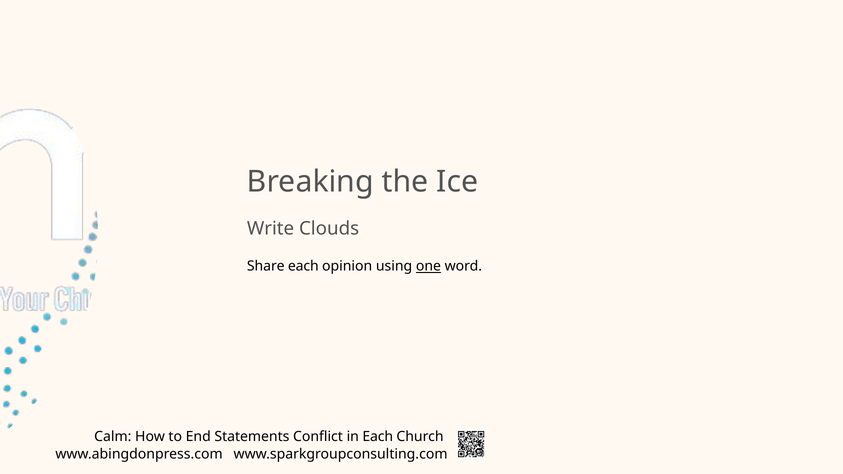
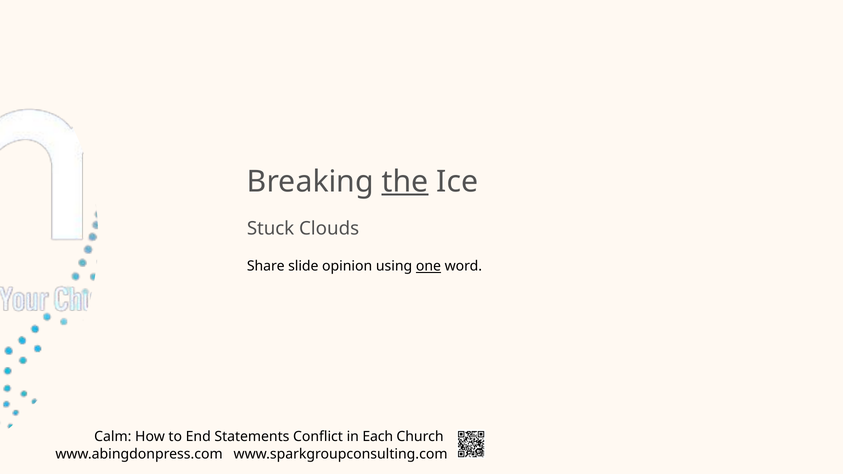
the underline: none -> present (405, 182)
Write: Write -> Stuck (271, 229)
Share each: each -> slide (303, 266)
